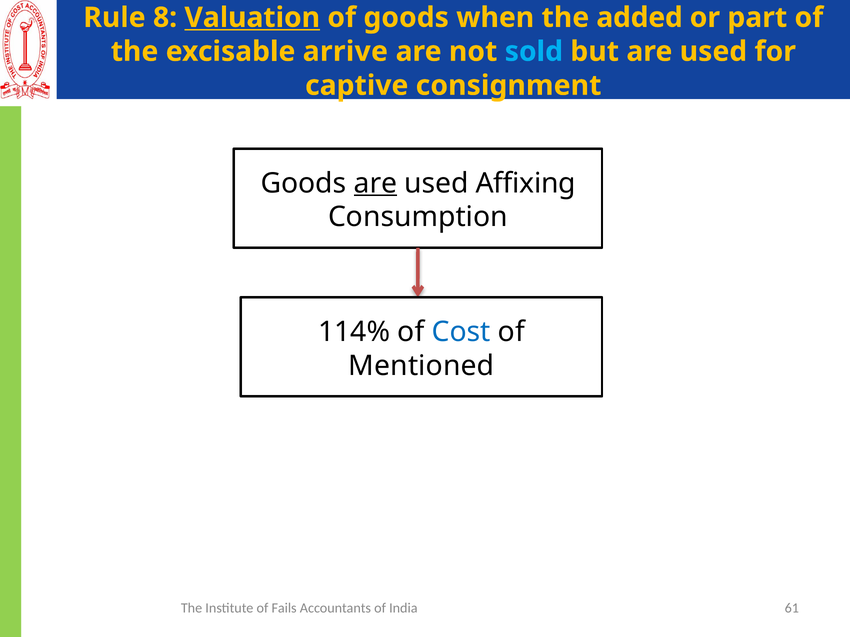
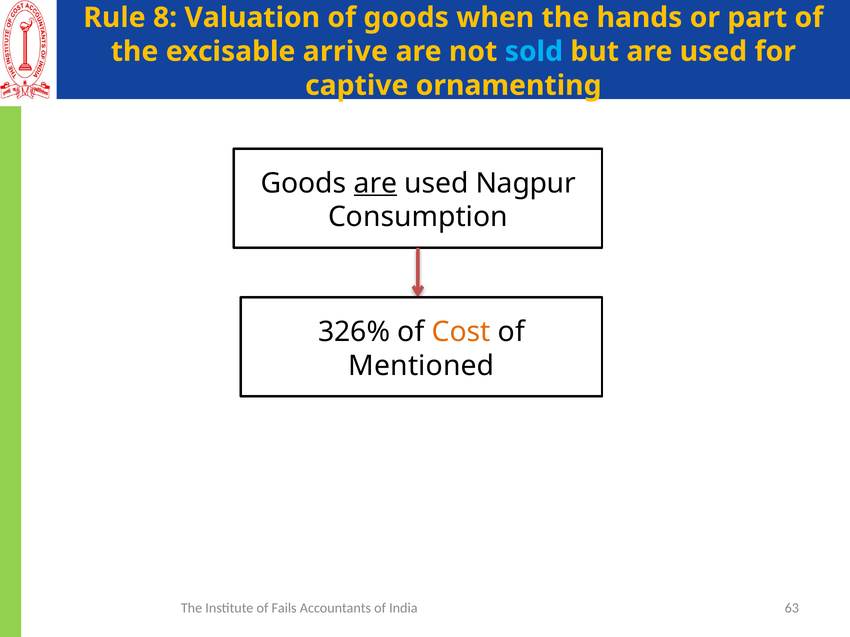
Valuation underline: present -> none (252, 18)
added: added -> hands (639, 18)
consignment: consignment -> ornamenting (509, 86)
Affixing: Affixing -> Nagpur (526, 183)
114%: 114% -> 326% (354, 332)
Cost colour: blue -> orange (461, 332)
61: 61 -> 63 (792, 609)
